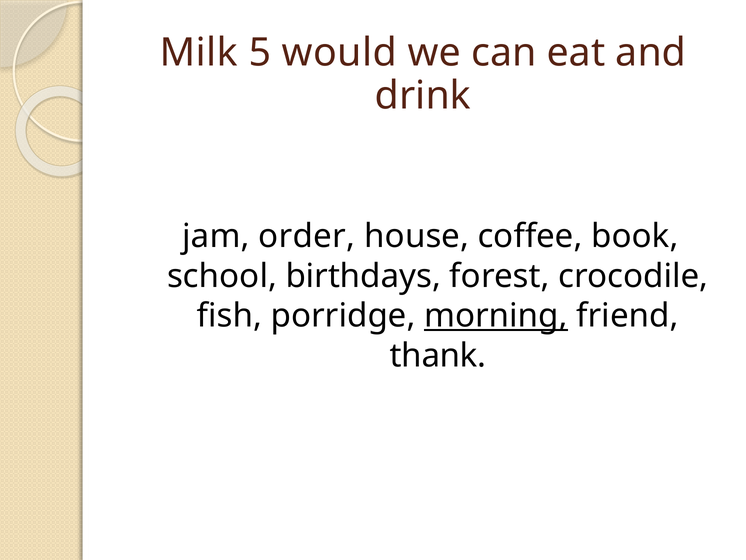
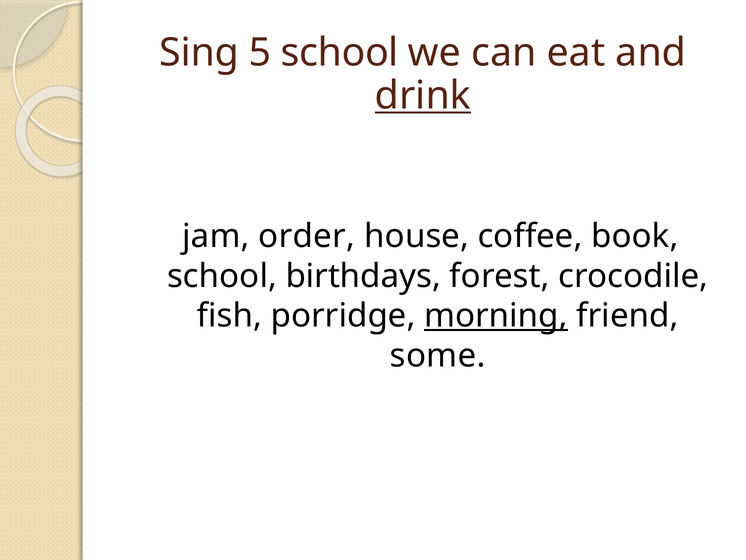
Milk: Milk -> Sing (199, 53)
5 would: would -> school (340, 53)
drink underline: none -> present (423, 95)
thank: thank -> some (438, 355)
